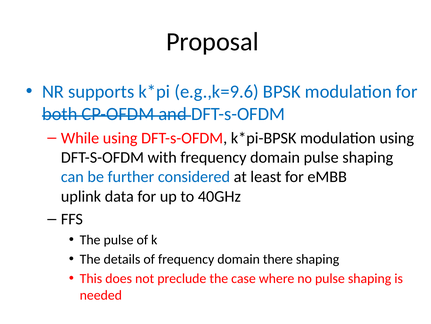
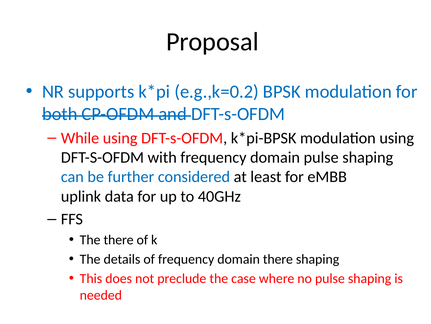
e.g.,k=9.6: e.g.,k=9.6 -> e.g.,k=0.2 (217, 91)
The pulse: pulse -> there (119, 239)
